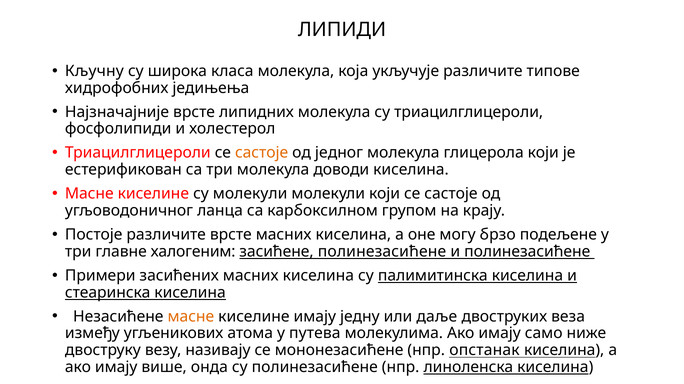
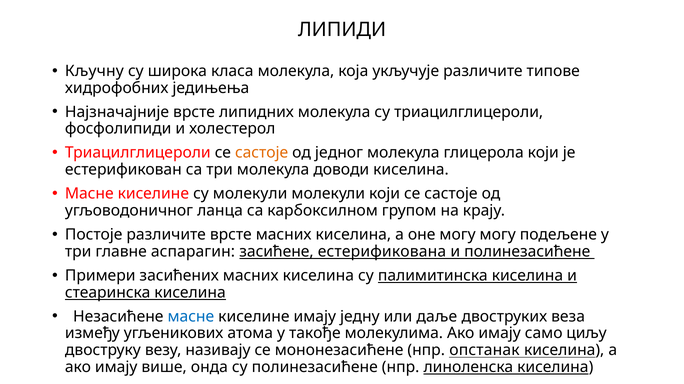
могу брзо: брзо -> могу (498, 235)
халогеним: халогеним -> аспарагин (193, 252)
засићене полинезасићене: полинезасићене -> естерификована (382, 252)
масне colour: orange -> blue (191, 317)
путева: путева -> такође (315, 334)
ниже: ниже -> циљу (586, 334)
